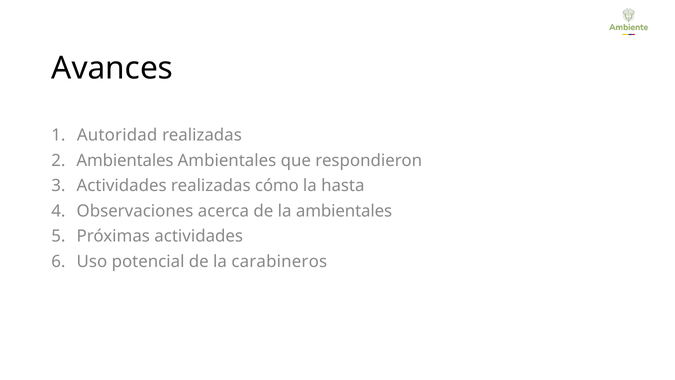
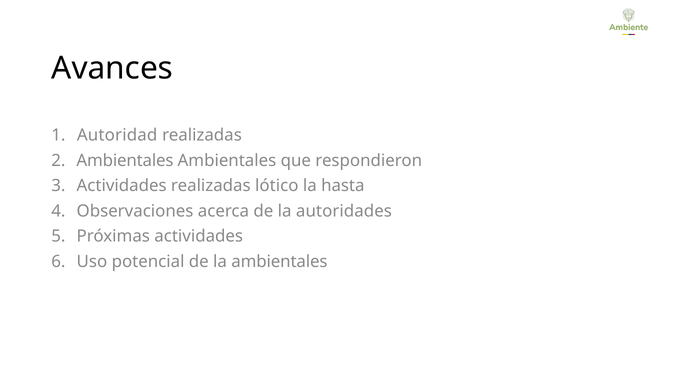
cómo: cómo -> lótico (277, 186)
la ambientales: ambientales -> autoridades (344, 211)
la carabineros: carabineros -> ambientales (279, 261)
